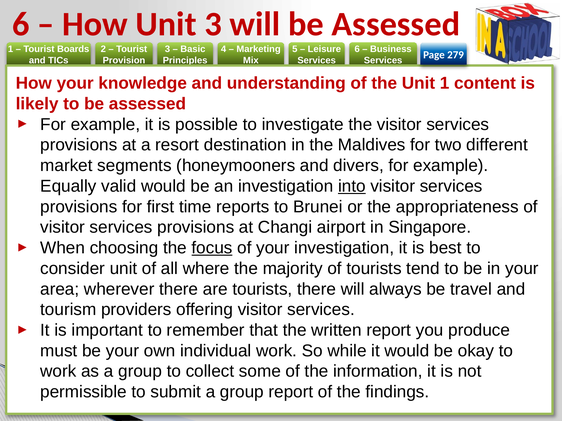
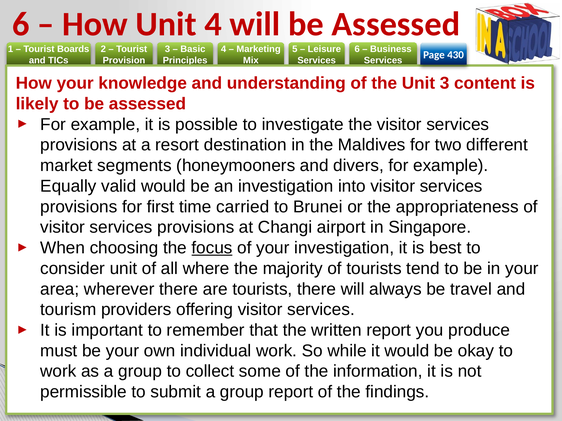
Unit 3: 3 -> 4 (213, 24)
279: 279 -> 430 (456, 55)
Unit 1: 1 -> 3 (445, 83)
into underline: present -> none (352, 186)
reports: reports -> carried (243, 207)
